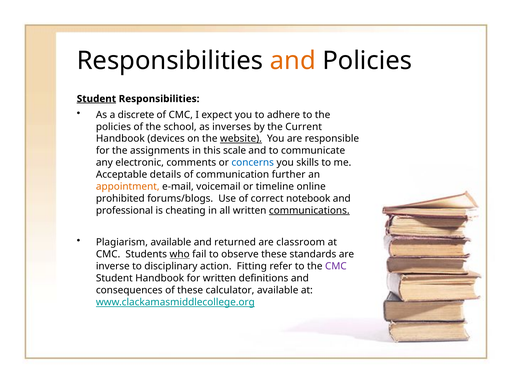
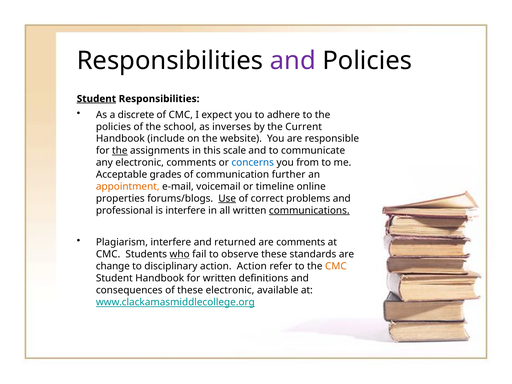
and colour: orange -> purple (293, 61)
devices: devices -> include (166, 139)
website underline: present -> none (241, 139)
the underline: none -> present (120, 151)
skills: skills -> from (308, 163)
details: details -> grades (166, 175)
prohibited: prohibited -> properties (120, 198)
Use underline: none -> present (227, 198)
notebook: notebook -> problems (308, 198)
is cheating: cheating -> interfere (186, 210)
Plagiarism available: available -> interfere (171, 242)
are classroom: classroom -> comments (301, 242)
inverse: inverse -> change (113, 266)
action Fitting: Fitting -> Action (252, 266)
CMC colour: purple -> orange (336, 266)
these calculator: calculator -> electronic (230, 290)
